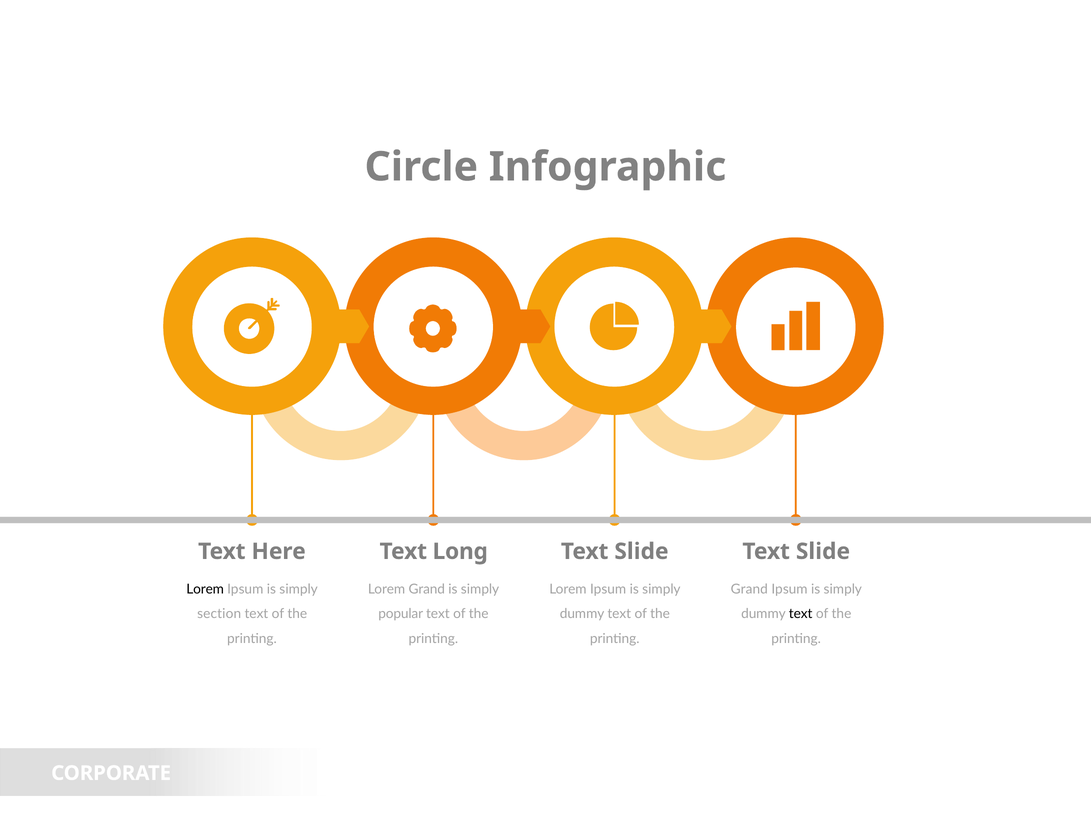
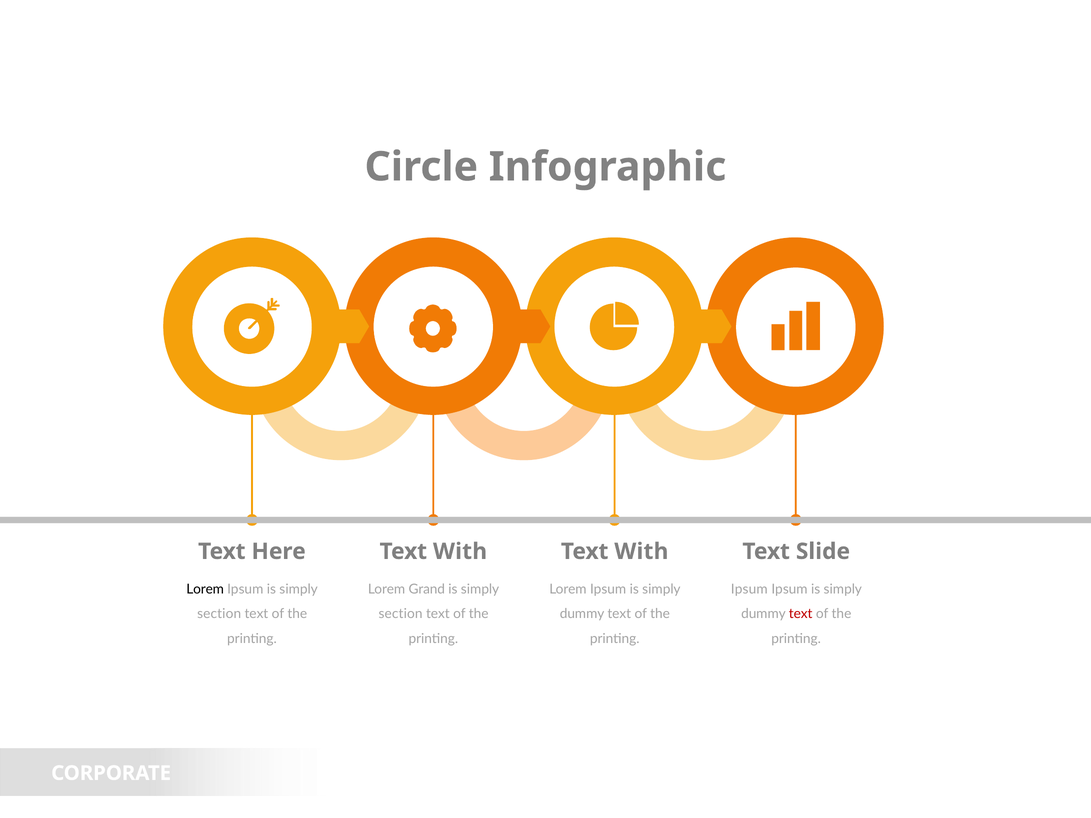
Long: Long -> With (460, 552)
Slide: Slide -> With (641, 552)
Grand: Grand -> Ipsum (749, 590)
popular: popular -> section (401, 614)
text colour: black -> red (801, 614)
